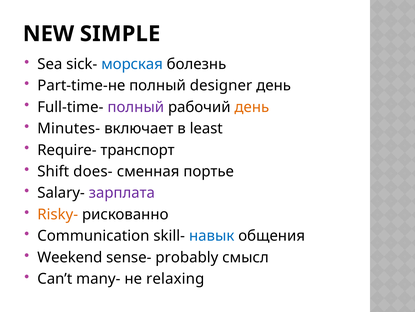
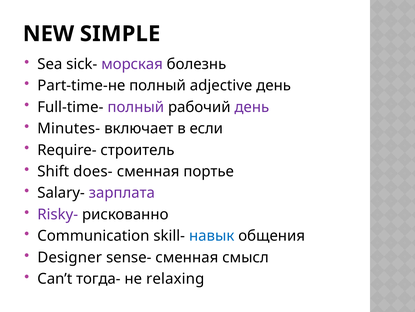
морская colour: blue -> purple (132, 64)
designer: designer -> adjective (221, 85)
день colour: orange -> purple (252, 107)
least: least -> если (206, 128)
транспорт: транспорт -> строитель (137, 150)
Risky- colour: orange -> purple (58, 214)
Weekend: Weekend -> Designer (70, 257)
sense- probably: probably -> сменная (187, 257)
many-: many- -> тогда- (98, 278)
